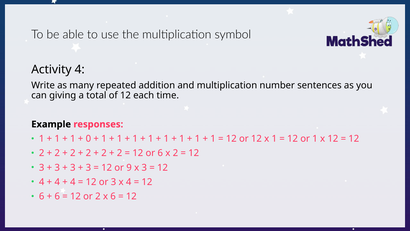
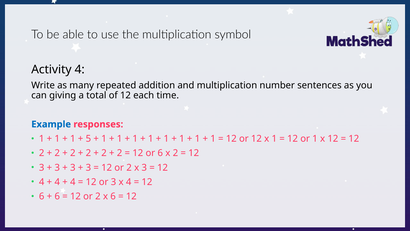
Example colour: black -> blue (51, 124)
0: 0 -> 5 (88, 139)
9: 9 -> 2 (129, 167)
